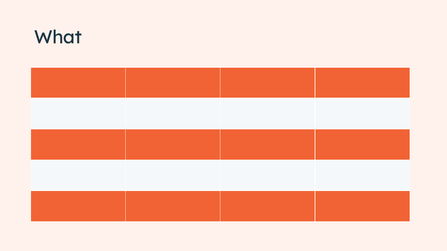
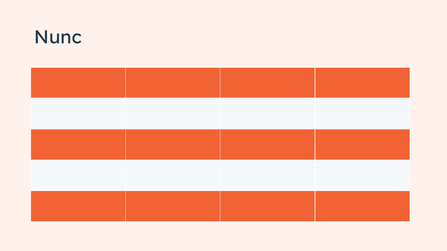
What: What -> Nunc (58, 38)
